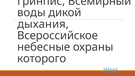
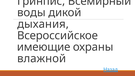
небесные: небесные -> имеющие (44, 47)
которого: которого -> влажной (42, 58)
